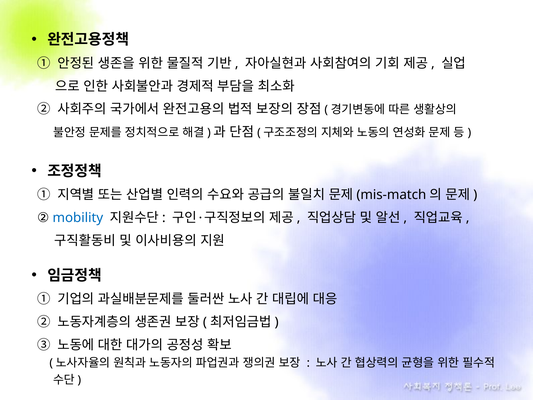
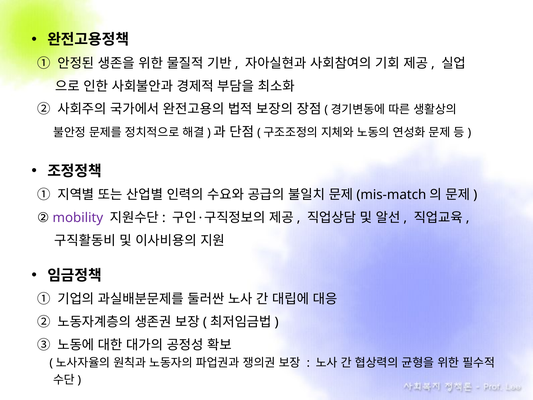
mobility colour: blue -> purple (78, 218)
